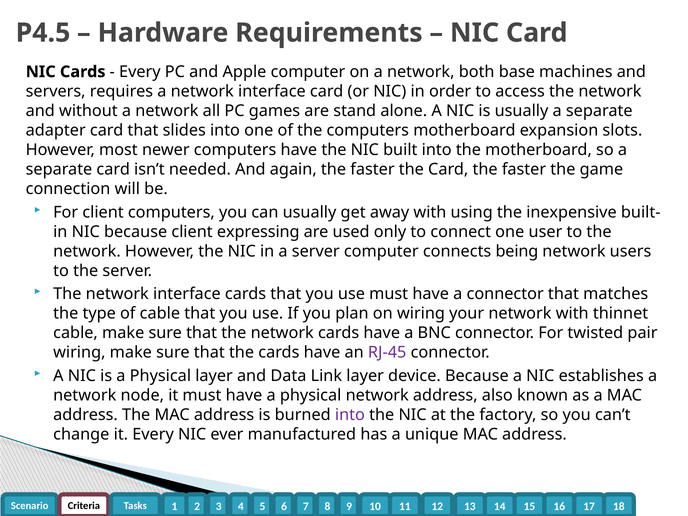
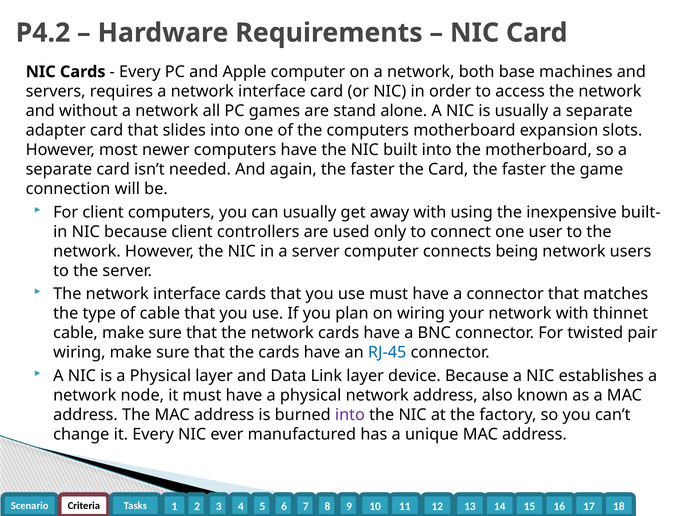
P4.5: P4.5 -> P4.2 (43, 33)
expressing: expressing -> controllers (258, 232)
RJ-45 colour: purple -> blue (387, 352)
